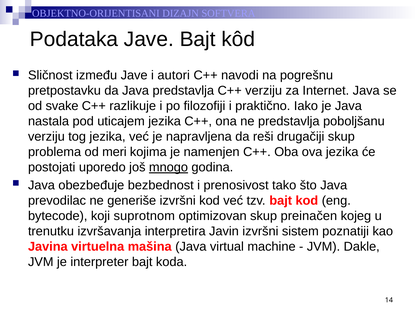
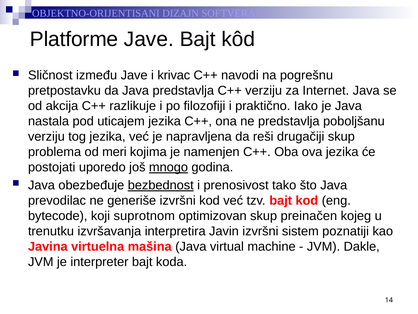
Podataka: Podataka -> Platforme (74, 39)
autori: autori -> krivac (174, 75)
svake: svake -> akcija (62, 106)
bezbednost underline: none -> present (161, 185)
